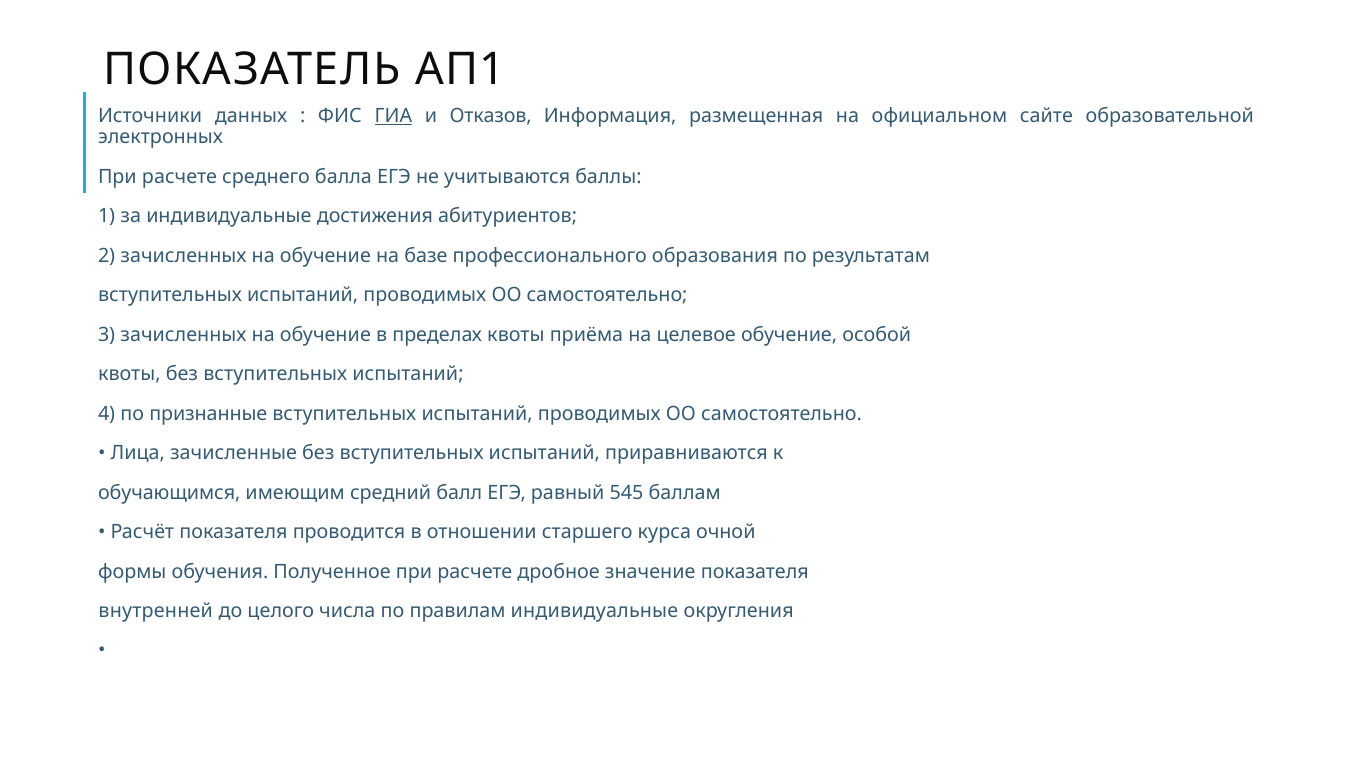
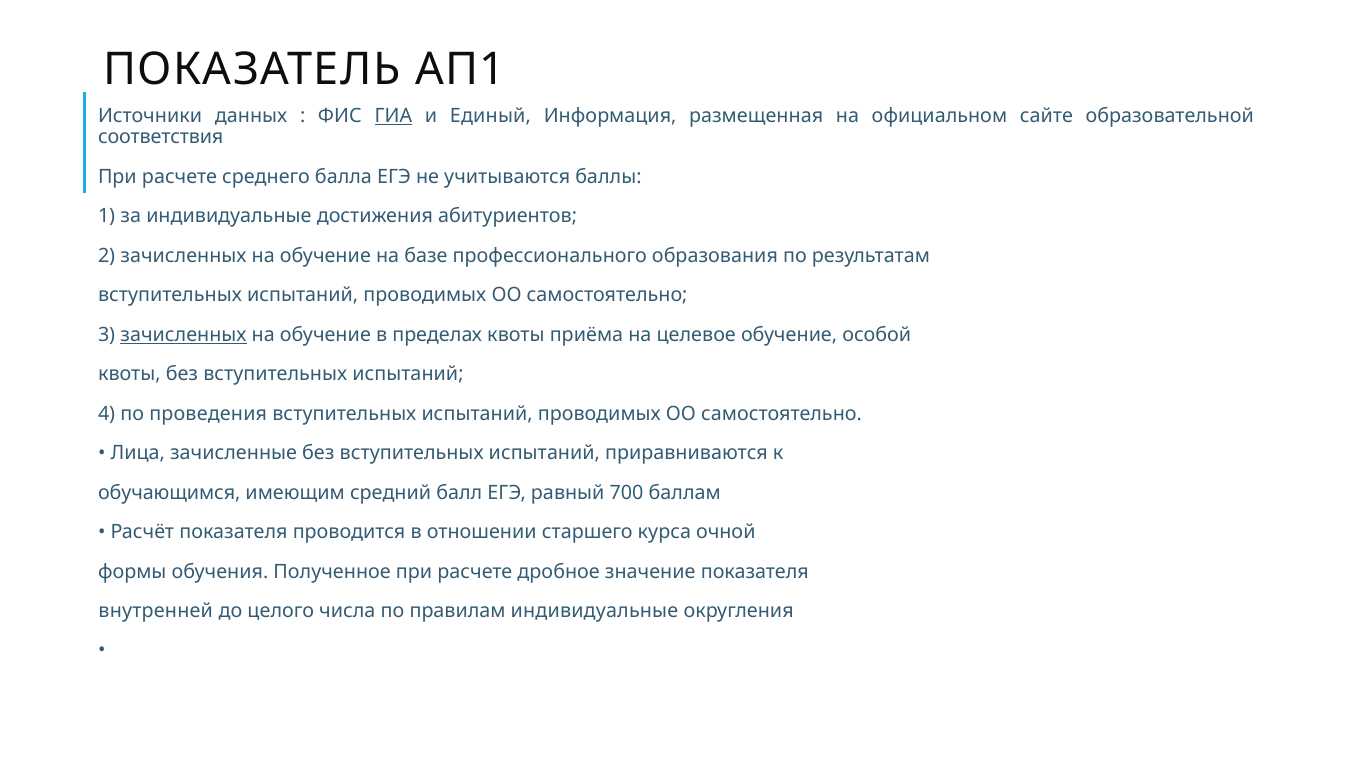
Отказов: Отказов -> Единый (490, 116)
электронных: электронных -> соответствия (161, 137)
зачисленных underline: none -> present (183, 335)
признанные: признанные -> проведения (208, 414)
545: 545 -> 700 (627, 493)
